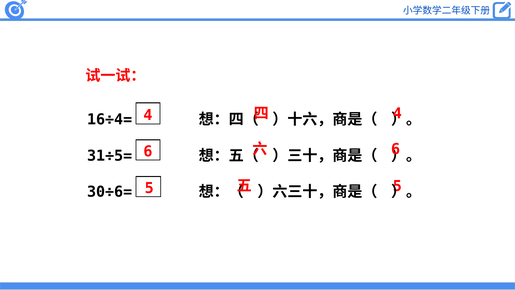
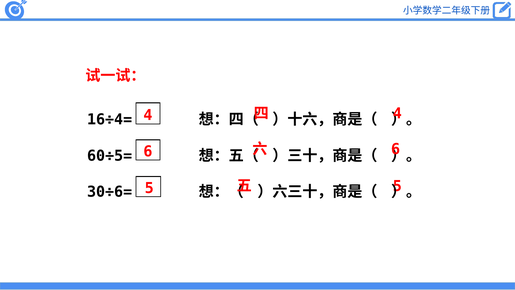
31÷5=: 31÷5= -> 60÷5= (110, 156)
